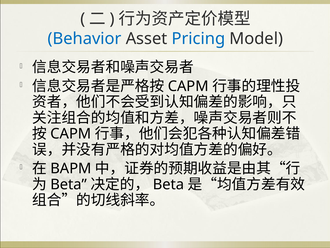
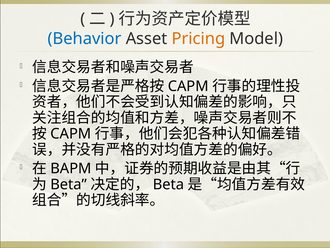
Pricing colour: blue -> orange (198, 39)
